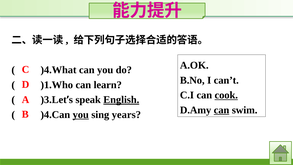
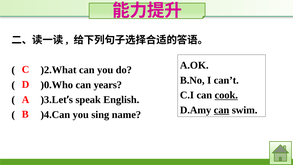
)4.What: )4.What -> )2.What (59, 70)
)1.Who: )1.Who -> )0.Who (57, 85)
learn: learn -> years (108, 85)
English underline: present -> none (121, 100)
you underline: present -> none (81, 115)
years: years -> name (126, 115)
